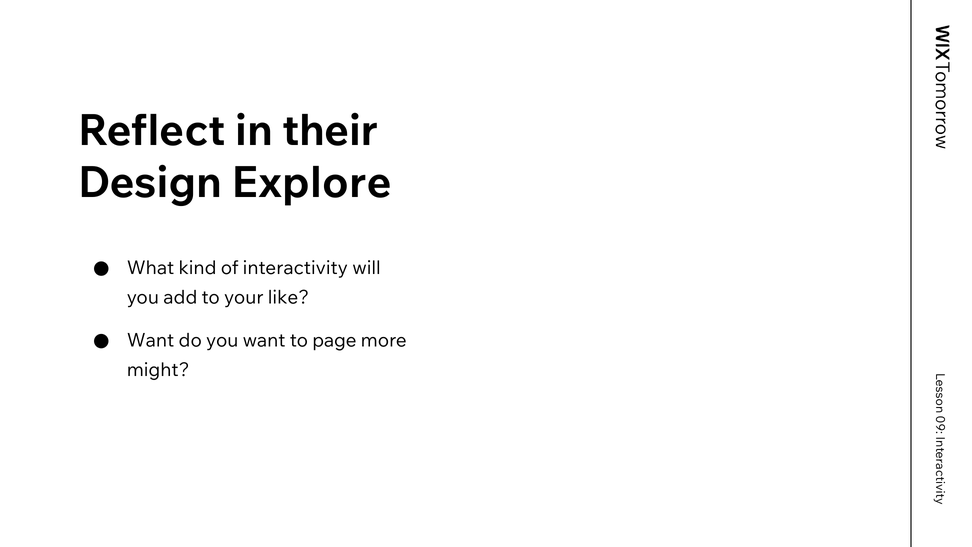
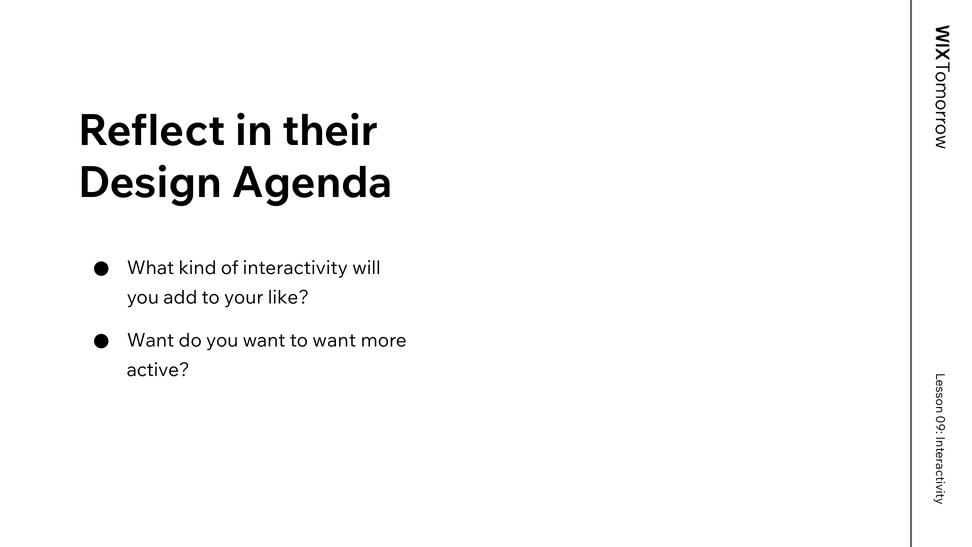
Explore: Explore -> Agenda (312, 183)
to page: page -> want (334, 340)
might: might -> active (158, 370)
